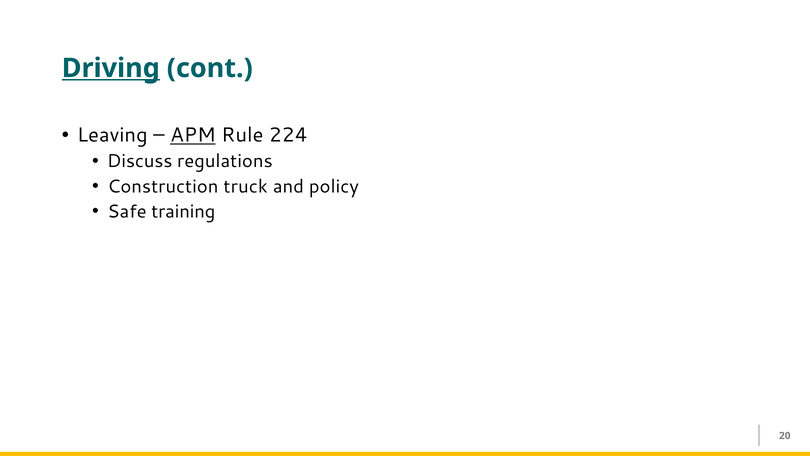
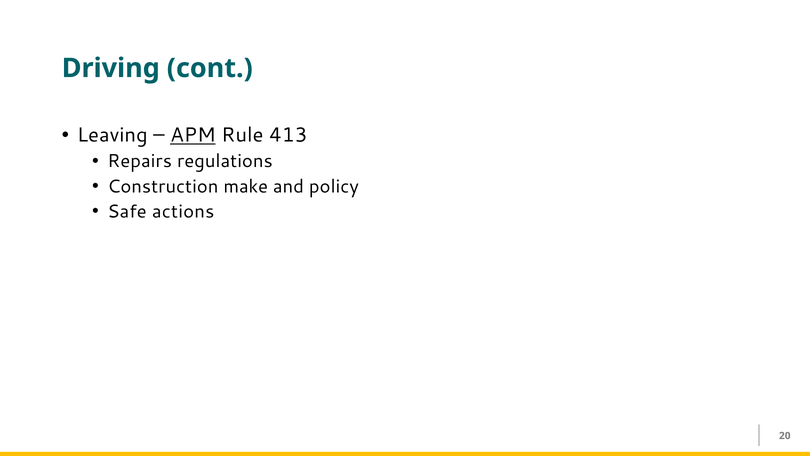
Driving underline: present -> none (111, 68)
224: 224 -> 413 (288, 135)
Discuss: Discuss -> Repairs (140, 161)
truck: truck -> make (246, 186)
training: training -> actions (183, 211)
